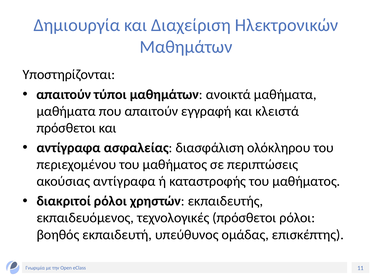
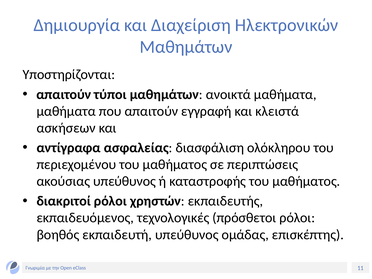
πρόσθετοι: πρόσθετοι -> ασκήσεων (66, 128)
ακούσιας αντίγραφα: αντίγραφα -> υπεύθυνος (124, 181)
